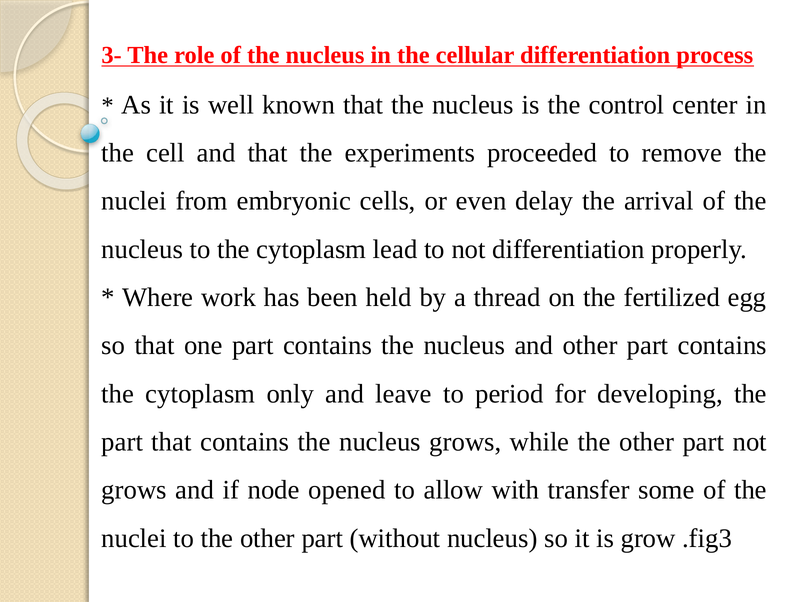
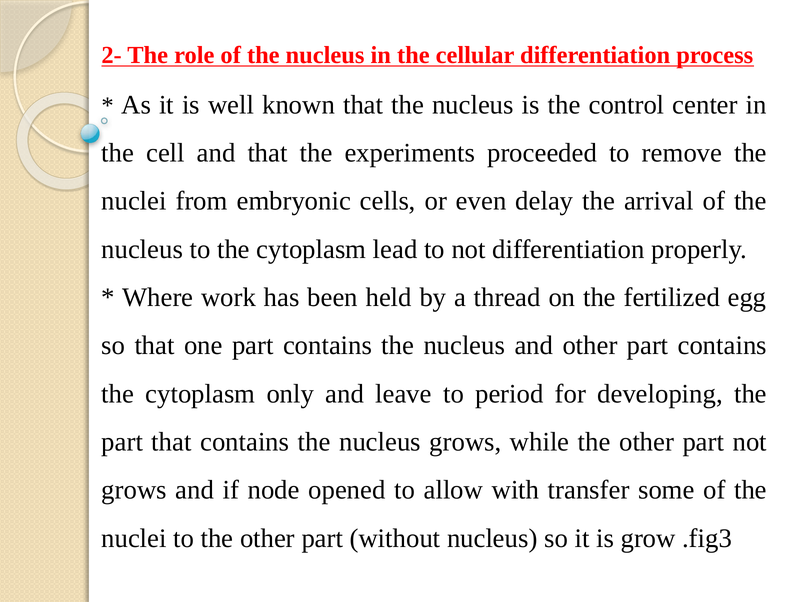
3-: 3- -> 2- (112, 55)
